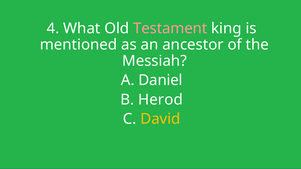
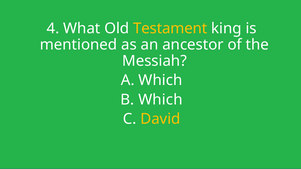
Testament colour: pink -> yellow (170, 29)
A Daniel: Daniel -> Which (160, 80)
B Herod: Herod -> Which (160, 100)
